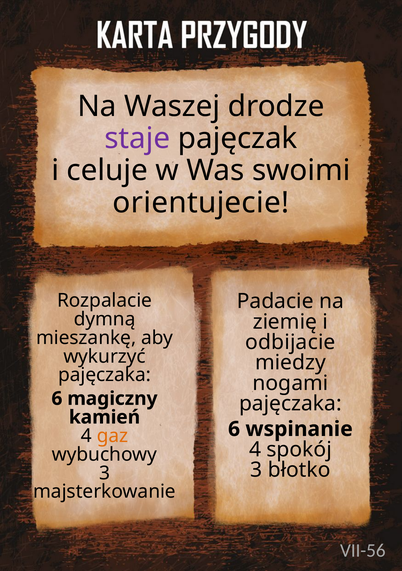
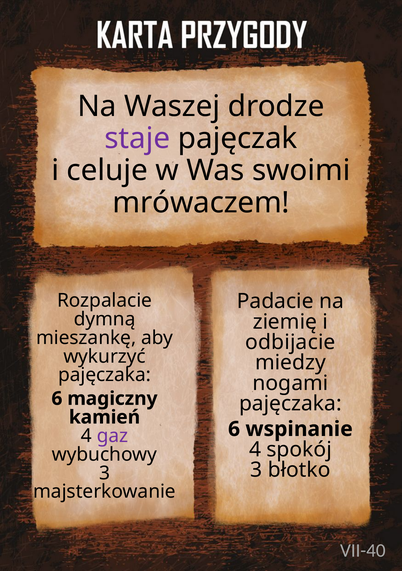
orientujecie: orientujecie -> mrówaczem (201, 203)
gaz colour: orange -> purple (113, 436)
VII-56: VII-56 -> VII-40 (363, 550)
